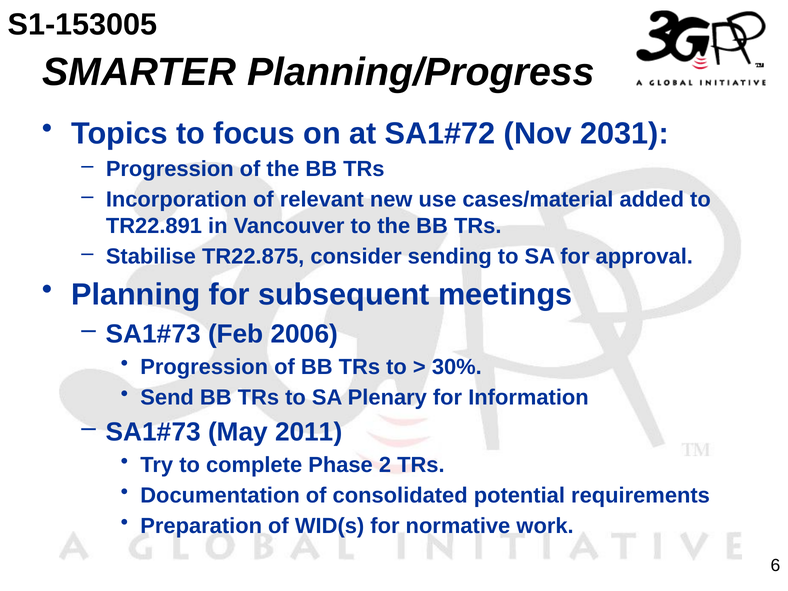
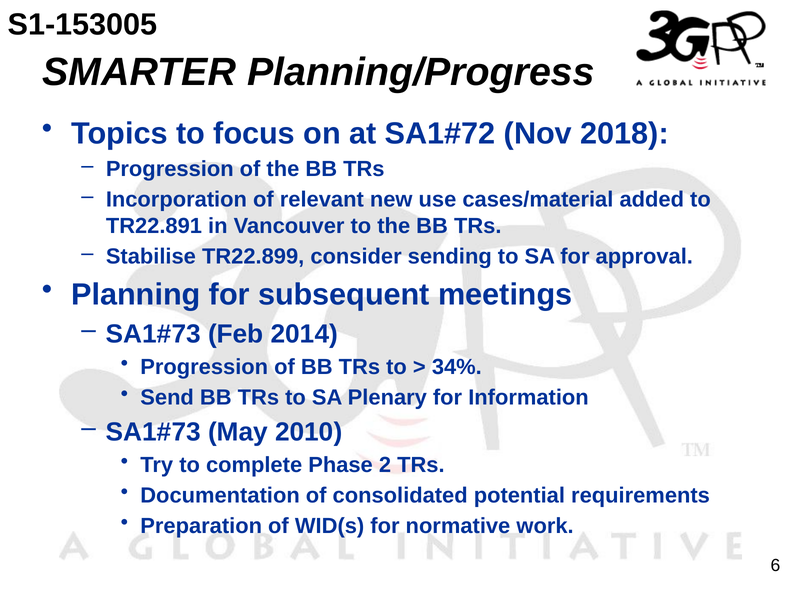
2031: 2031 -> 2018 (625, 134)
TR22.875: TR22.875 -> TR22.899 (253, 257)
2006: 2006 -> 2014 (304, 334)
30%: 30% -> 34% (457, 367)
2011: 2011 -> 2010 (309, 432)
